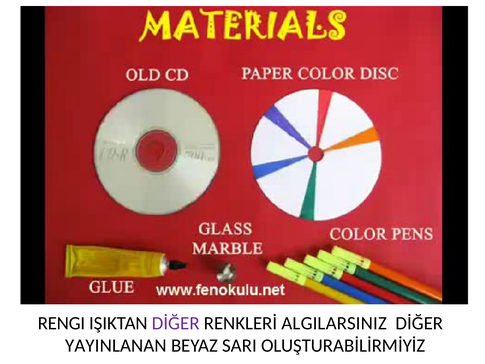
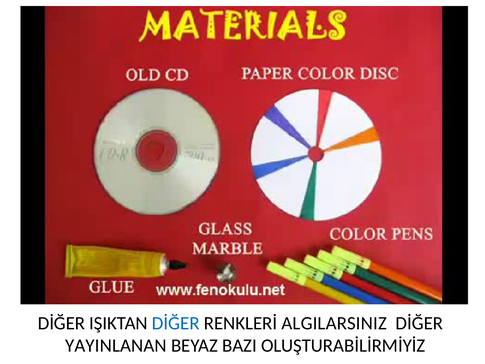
RENGI: RENGI -> DİĞER (61, 323)
DİĞER colour: purple -> blue (176, 323)
SARI: SARI -> BAZI (240, 345)
